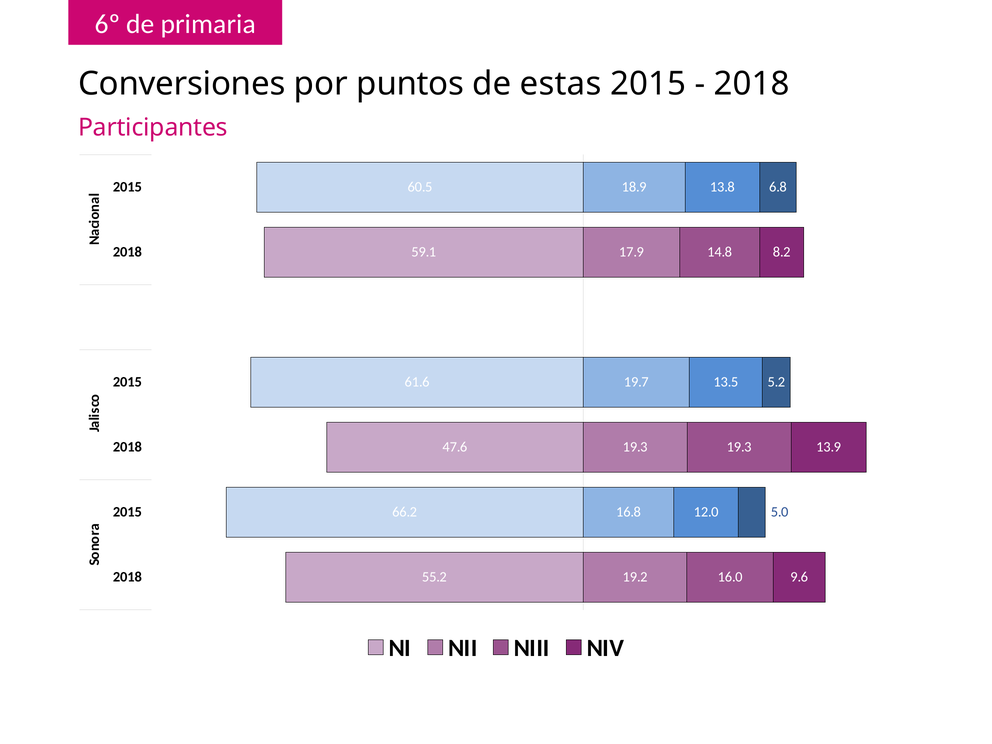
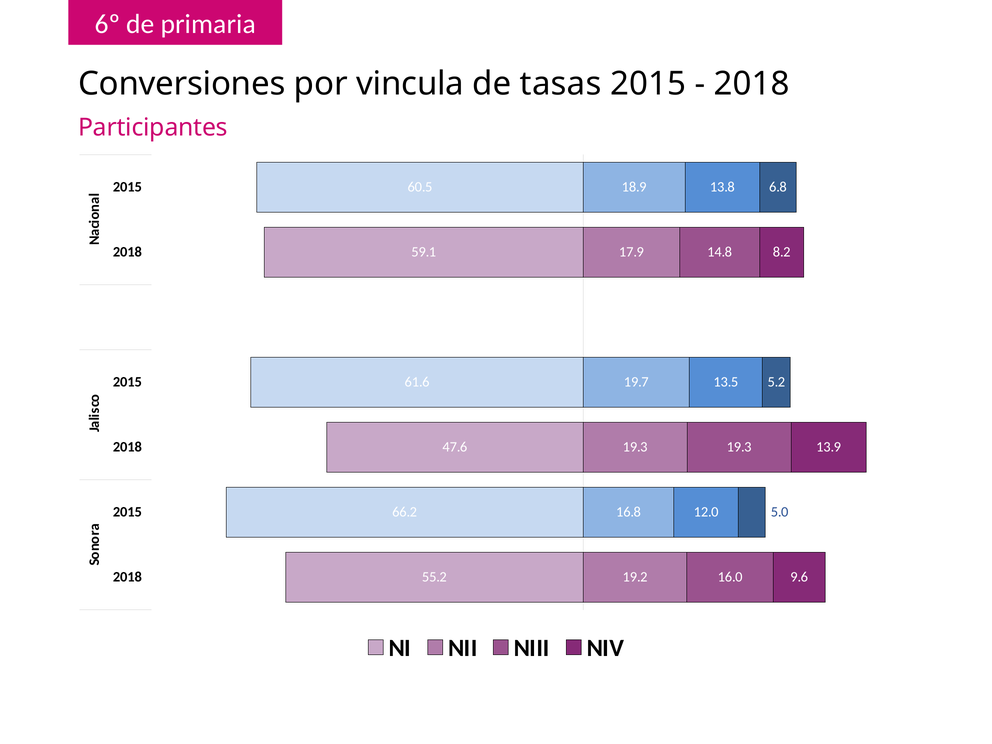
puntos: puntos -> vincula (410, 84)
estas: estas -> tasas (561, 84)
